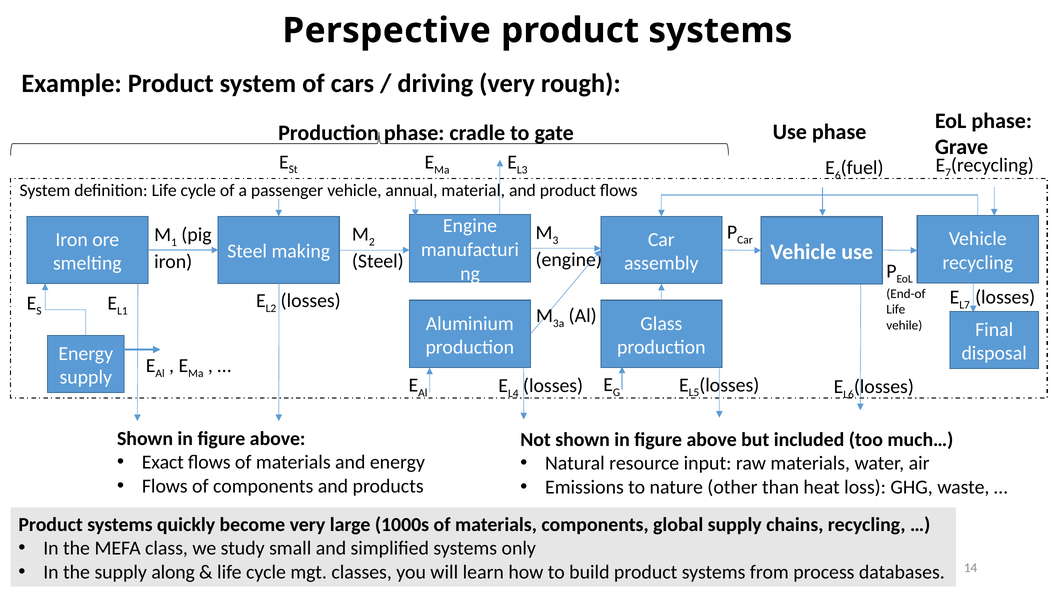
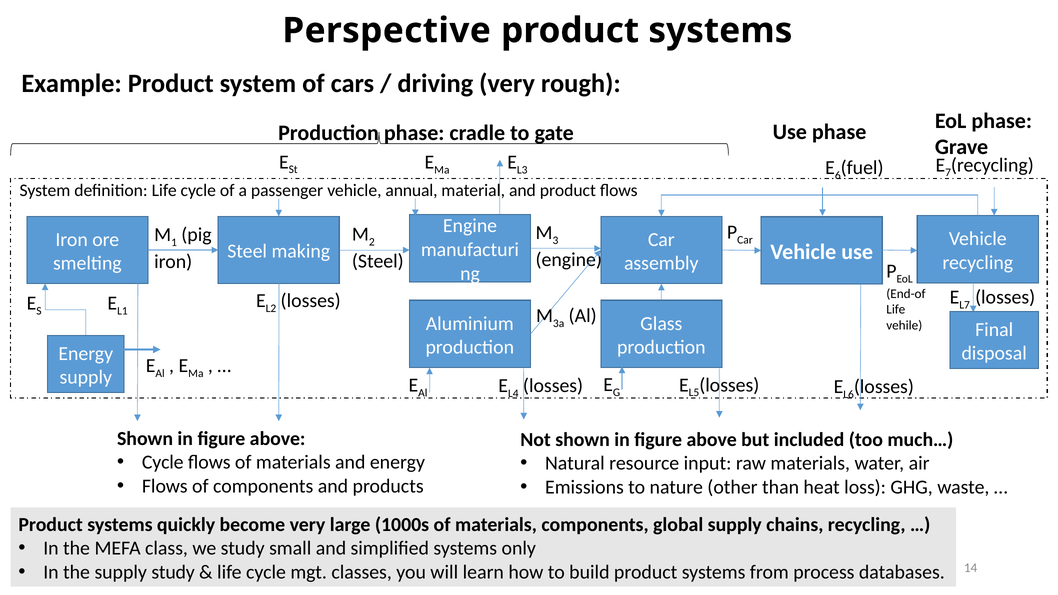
Exact: Exact -> Cycle (163, 462)
supply along: along -> study (173, 572)
